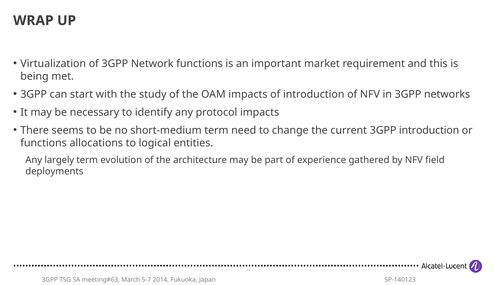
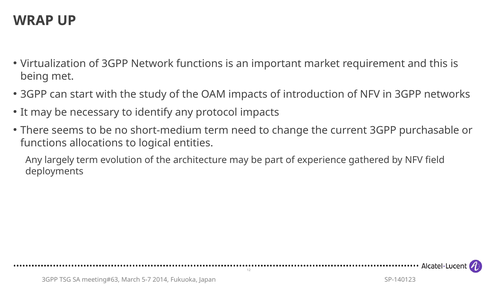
3GPP introduction: introduction -> purchasable (429, 130)
